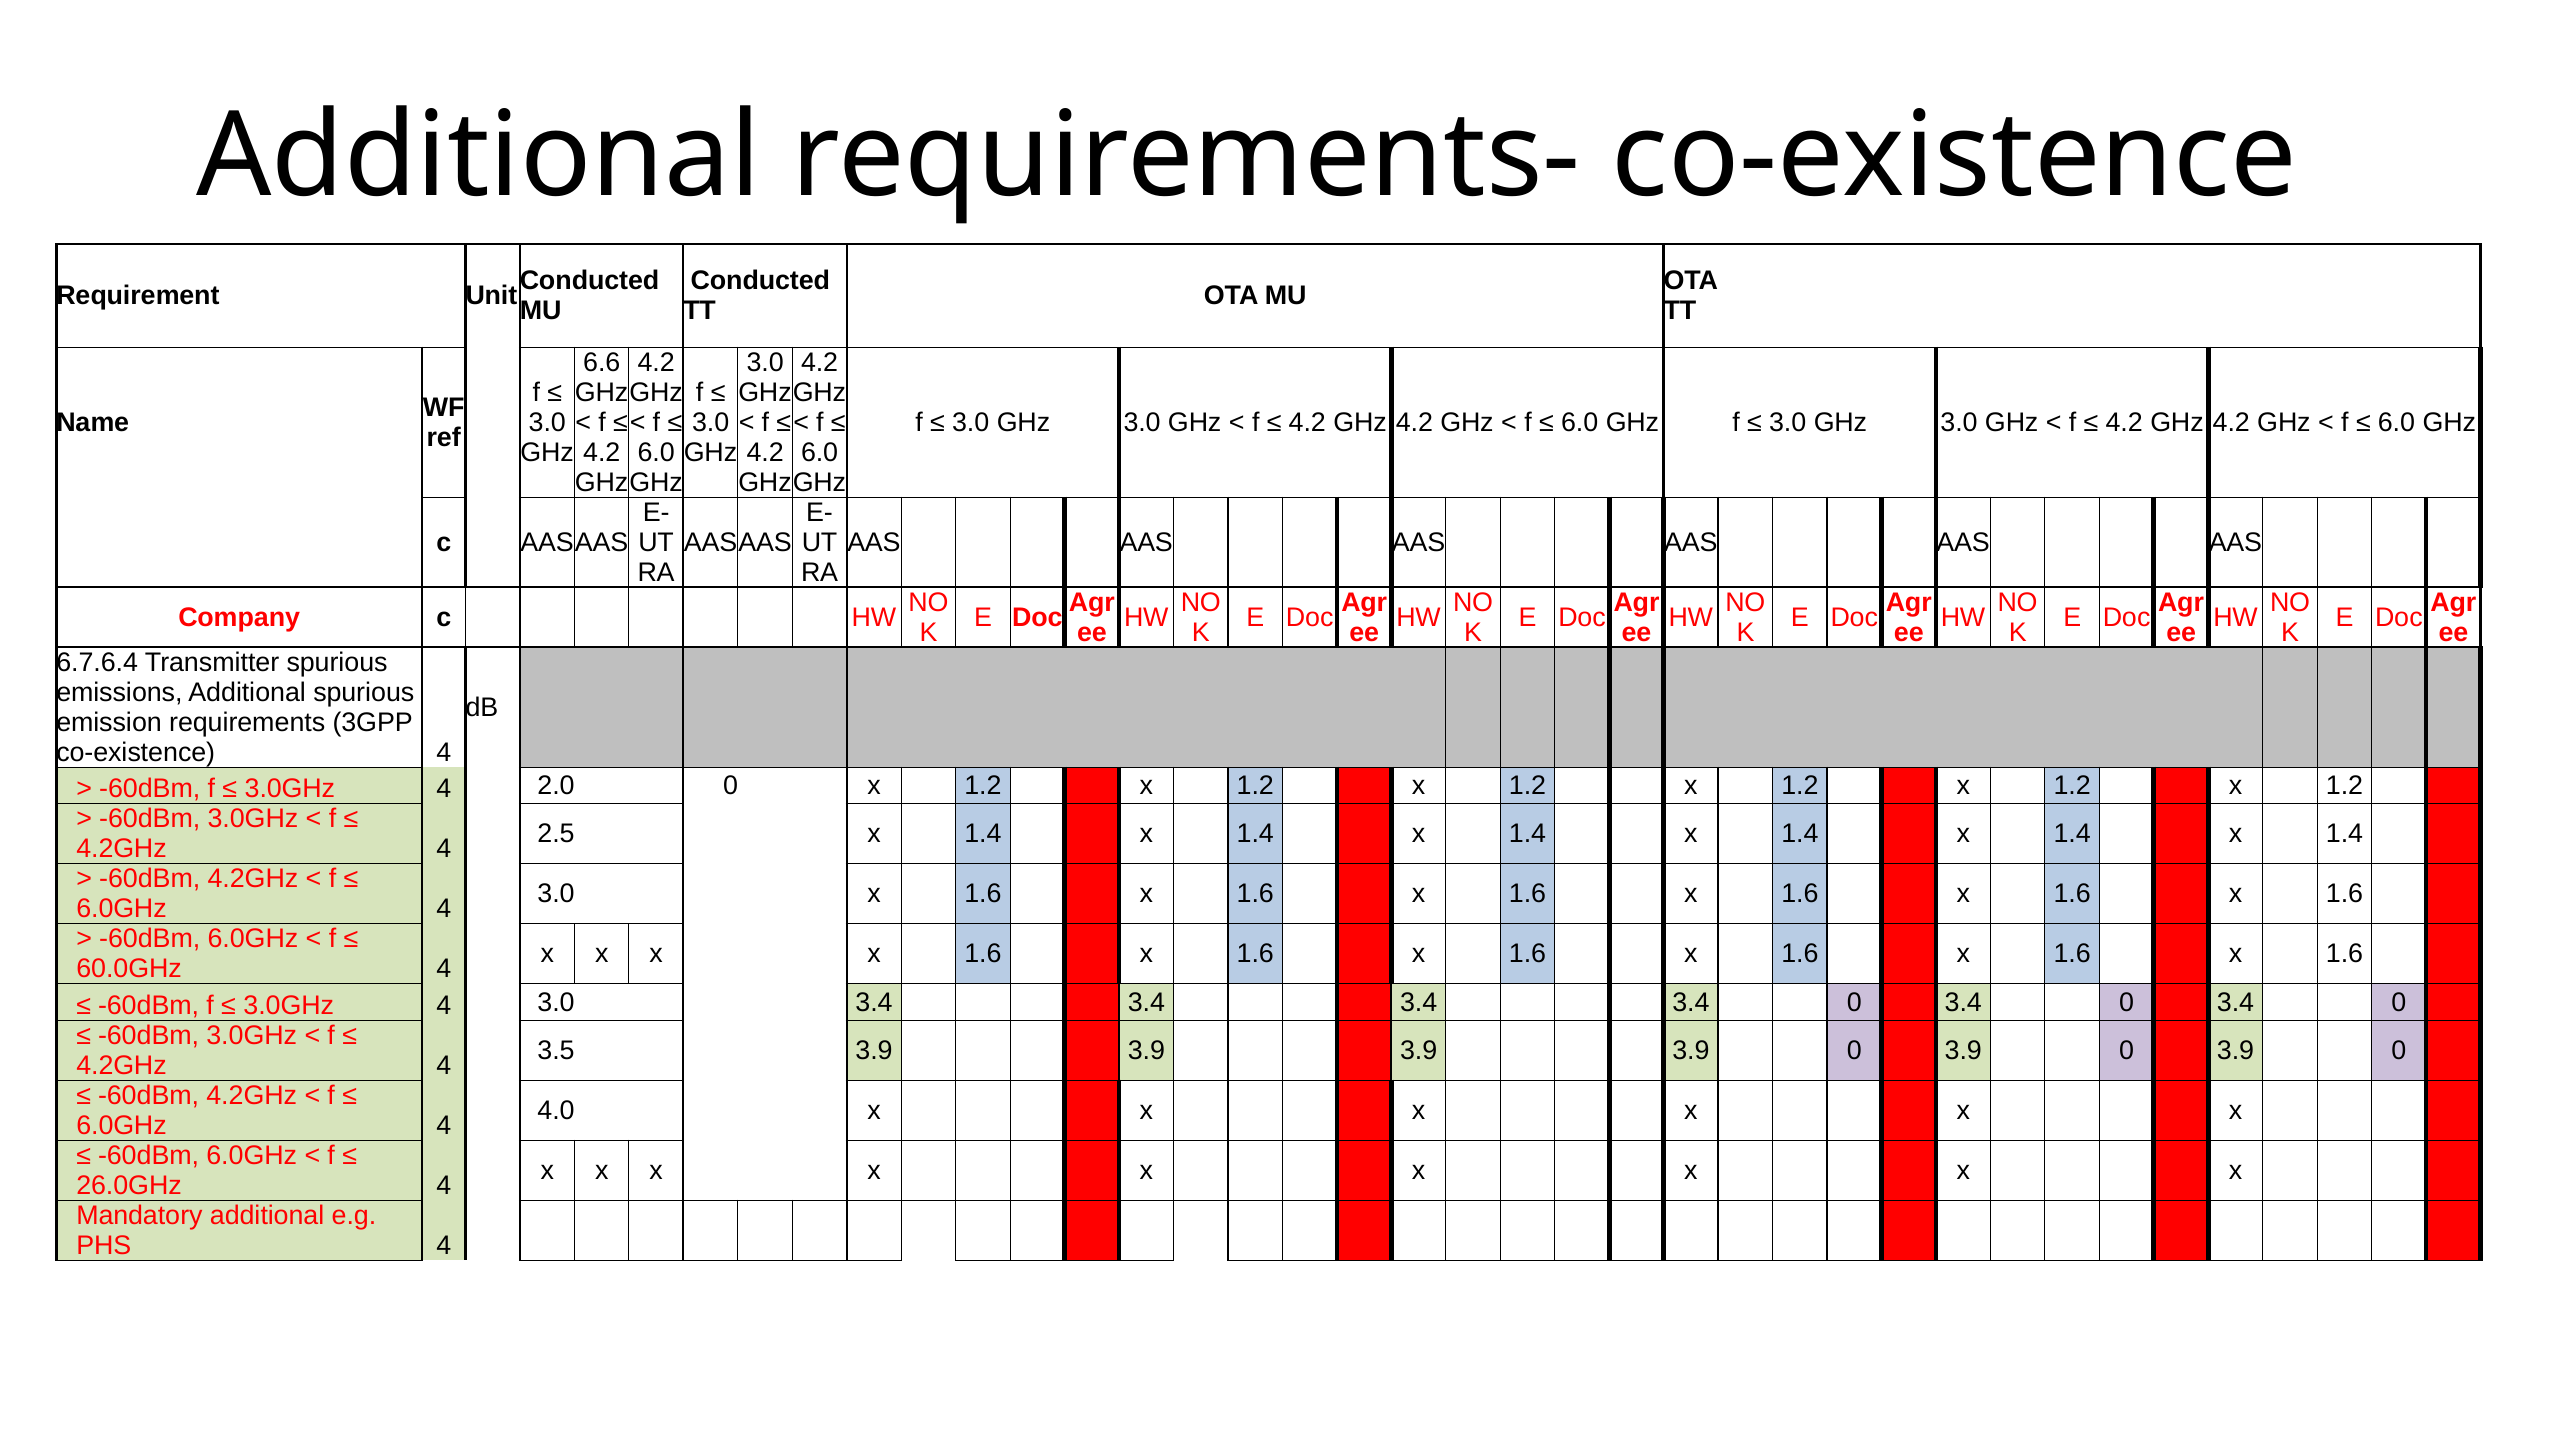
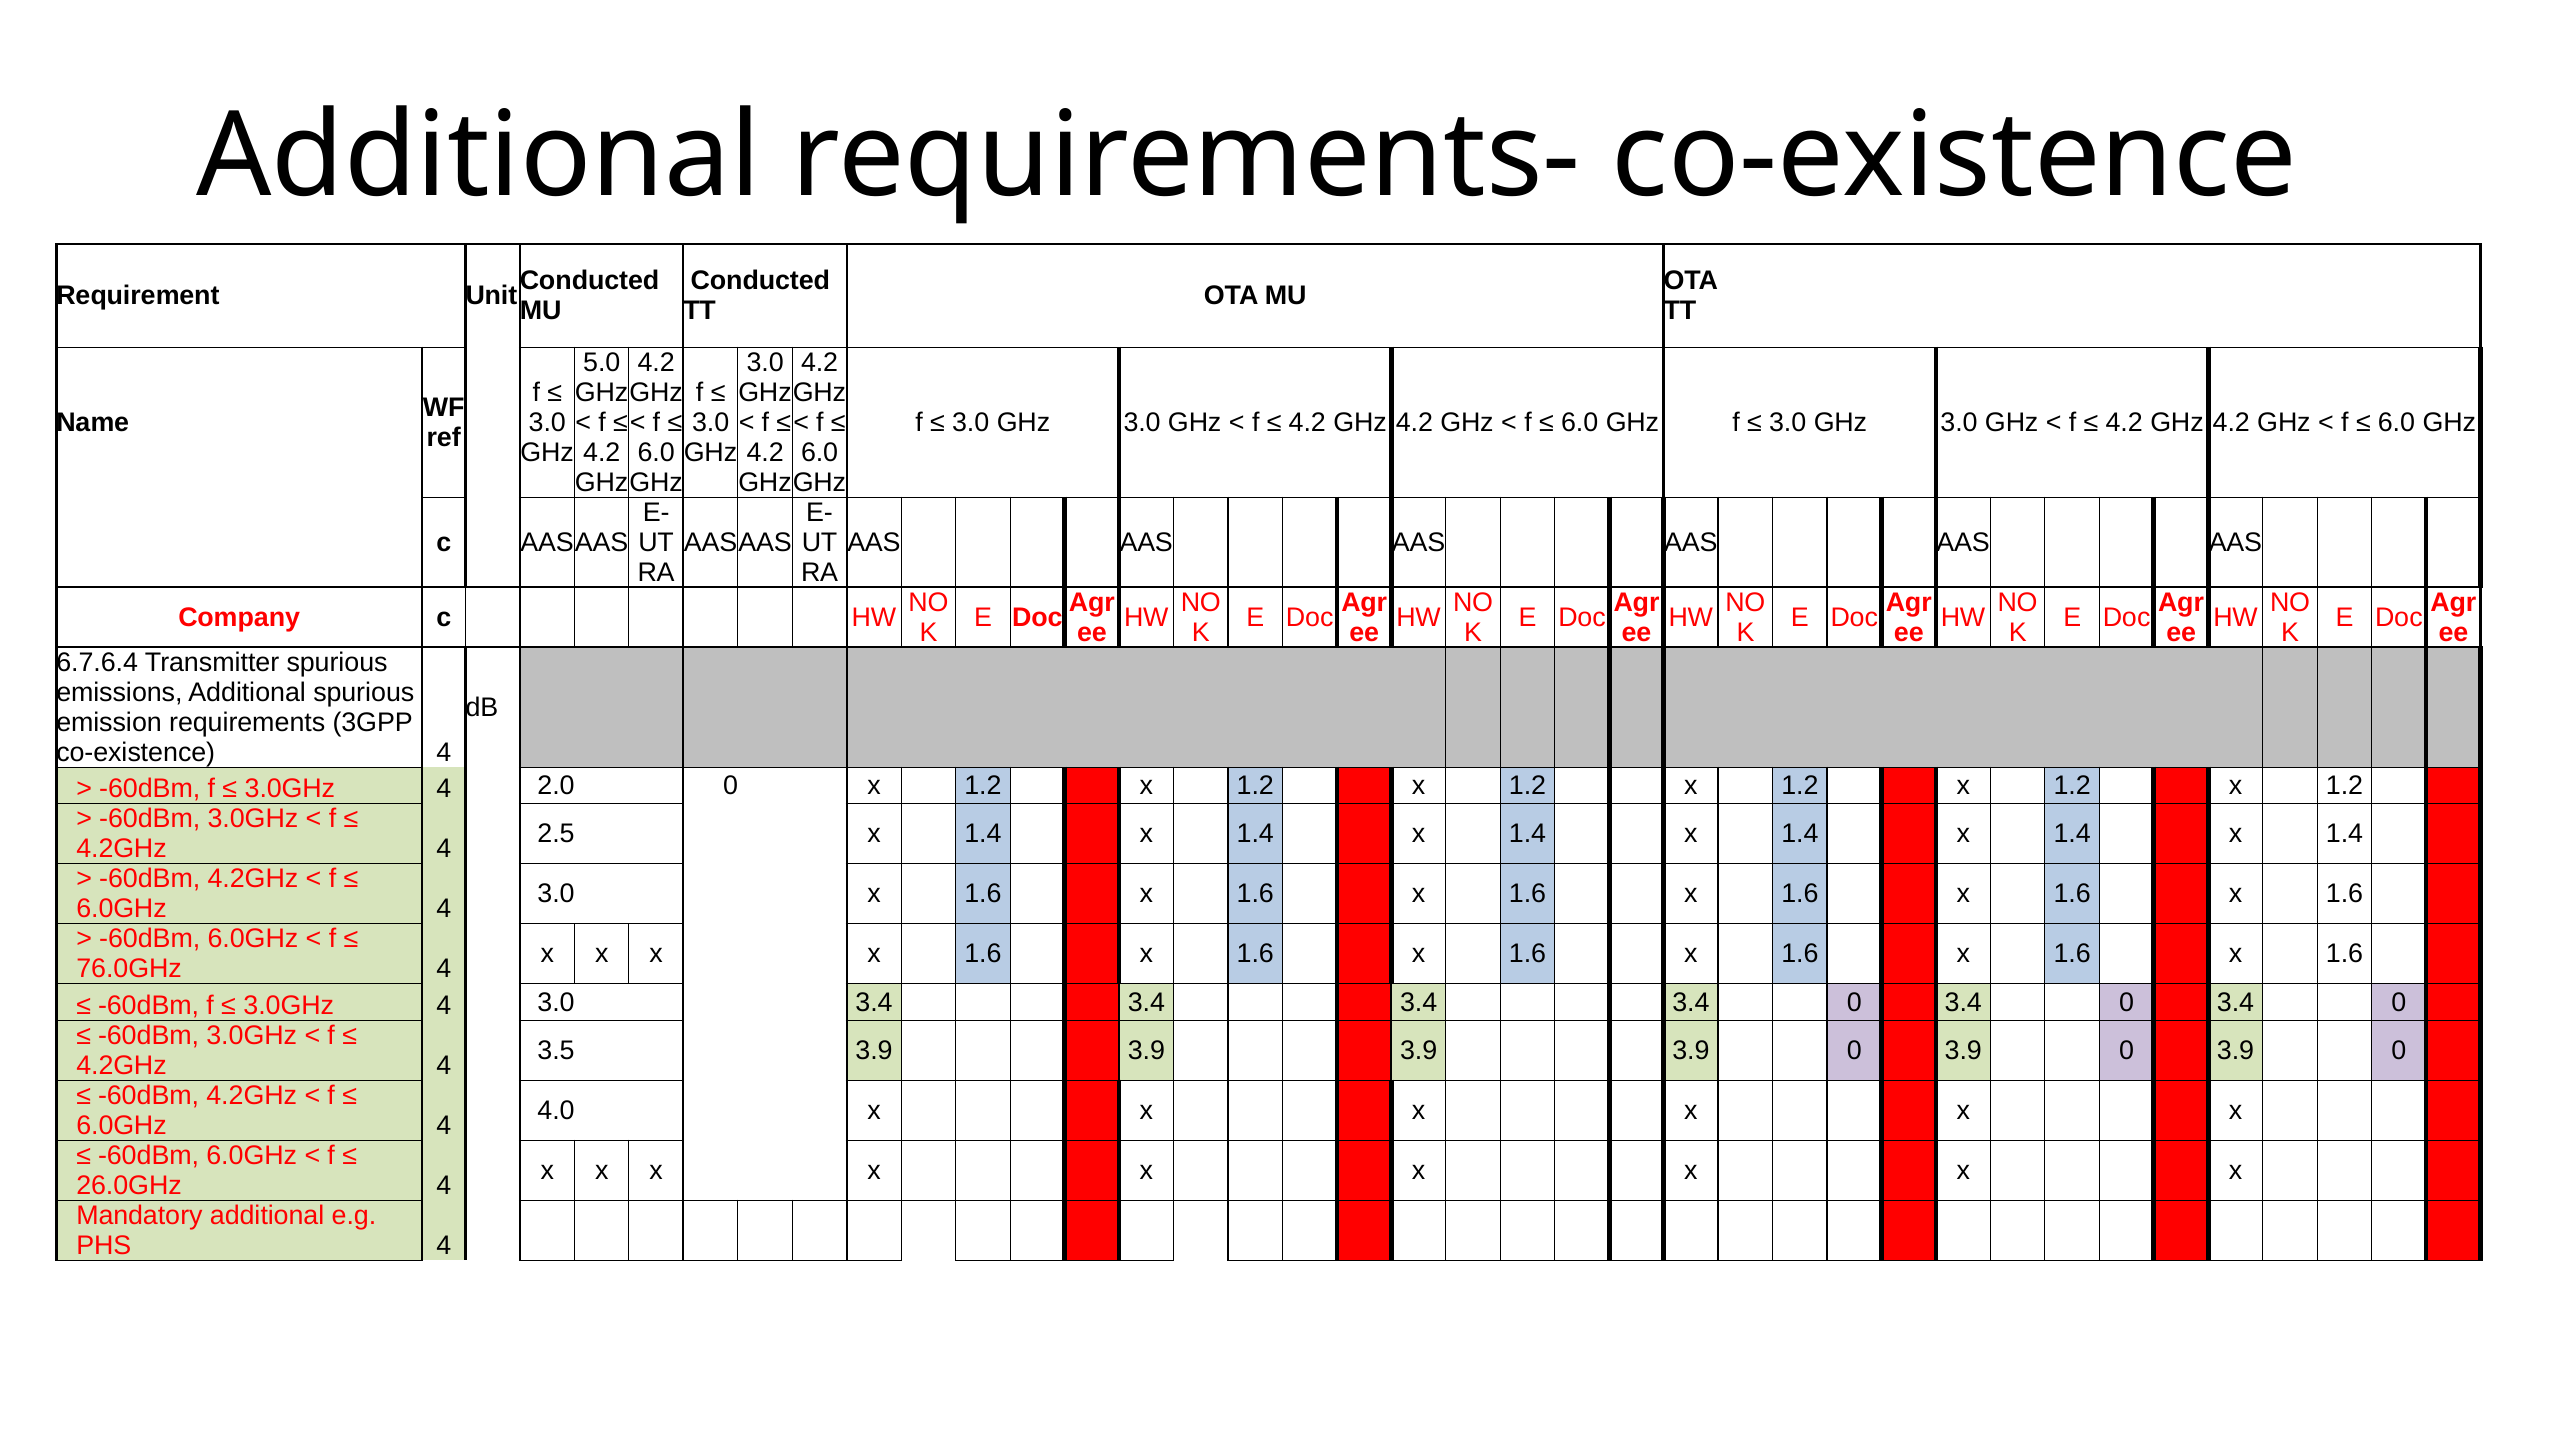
6.6: 6.6 -> 5.0 (602, 363)
60.0GHz: 60.0GHz -> 76.0GHz (129, 969)
